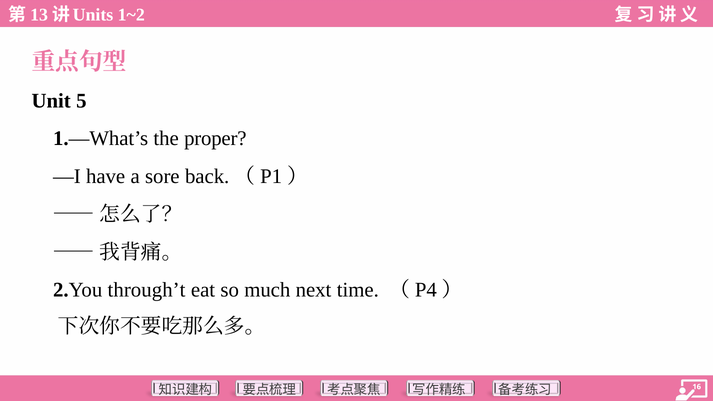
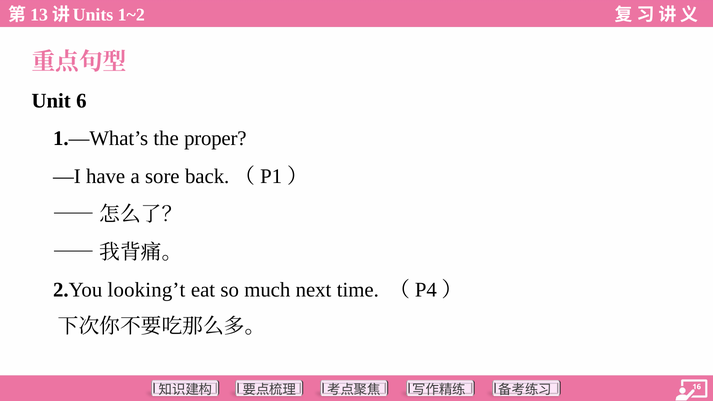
5: 5 -> 6 (81, 101)
through’t: through’t -> looking’t (146, 290)
